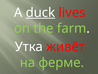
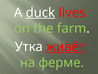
живёт underline: none -> present (65, 46)
